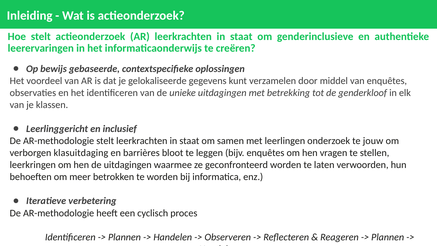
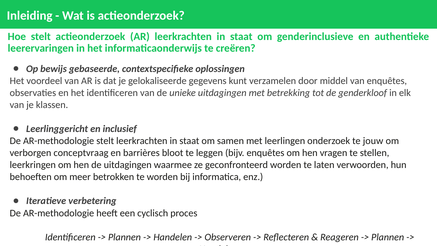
klasuitdaging: klasuitdaging -> conceptvraag (81, 153)
